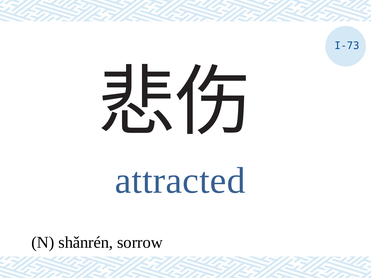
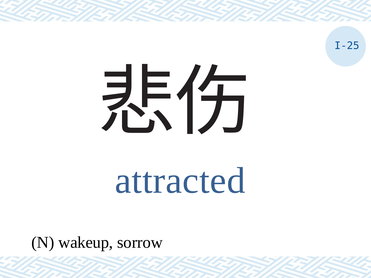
I-73: I-73 -> I-25 (347, 46)
shǎnrén: shǎnrén -> wakeup (86, 243)
